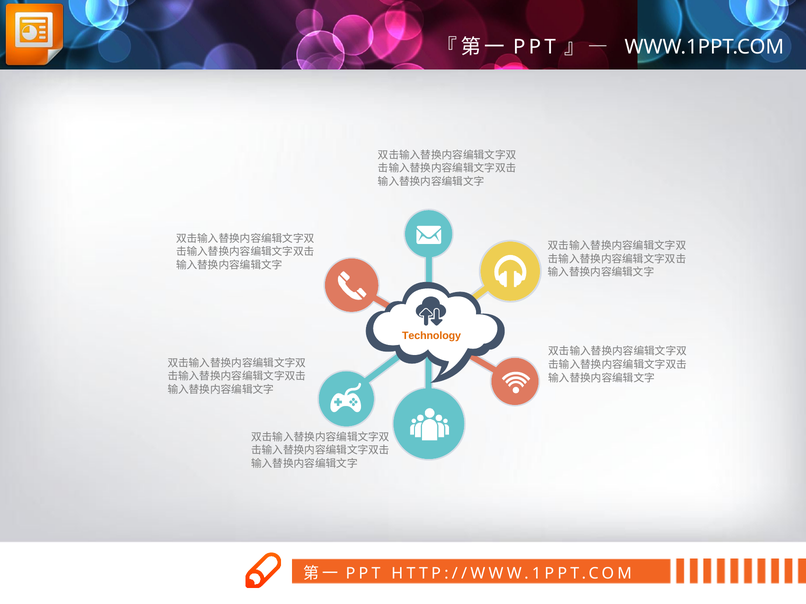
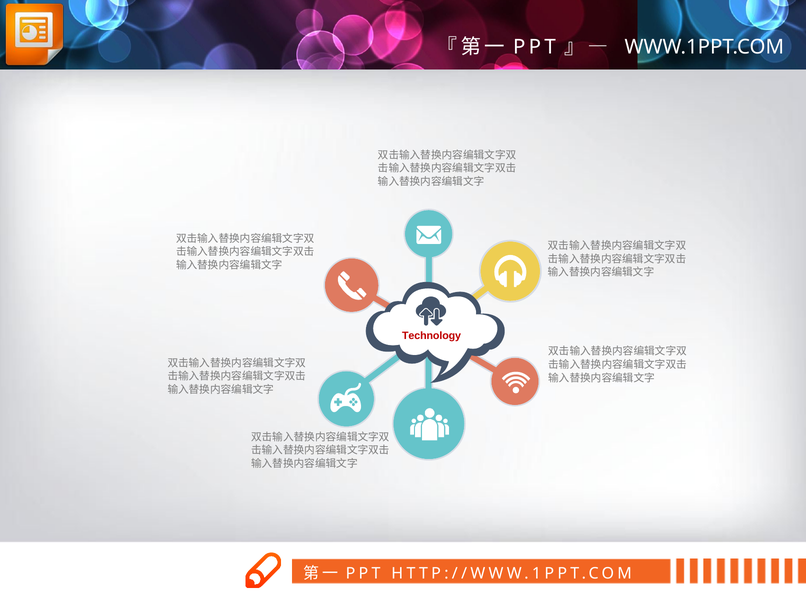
Technology colour: orange -> red (432, 336)
